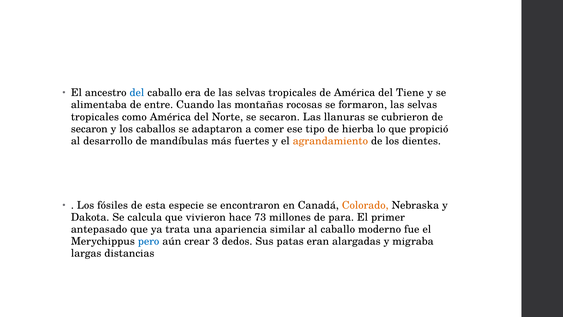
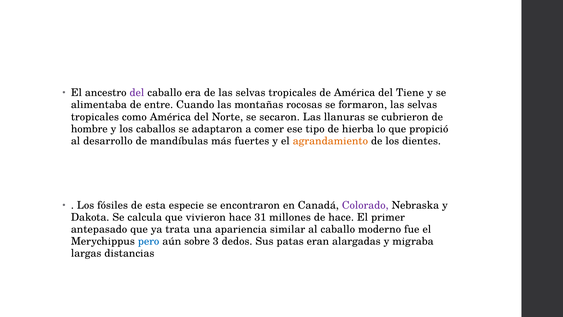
del colour: blue -> purple (137, 93)
secaron: secaron -> hombre (89, 129)
Colorado colour: orange -> purple (365, 205)
73: 73 -> 31 (260, 217)
de para: para -> hace (341, 217)
crear: crear -> sobre (197, 241)
